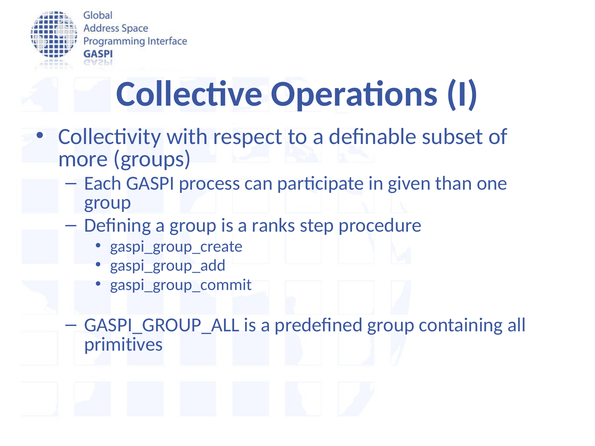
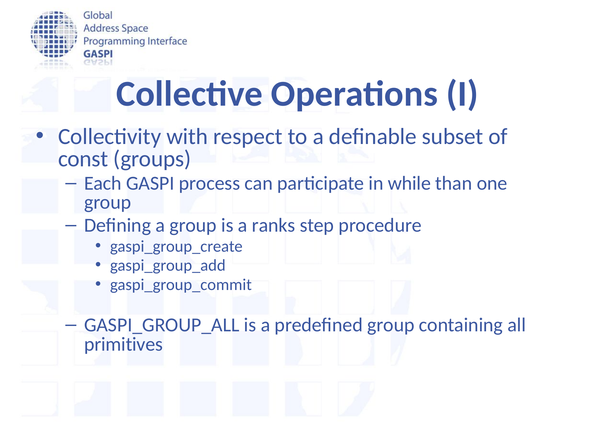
more: more -> const (83, 159)
given: given -> while (409, 184)
